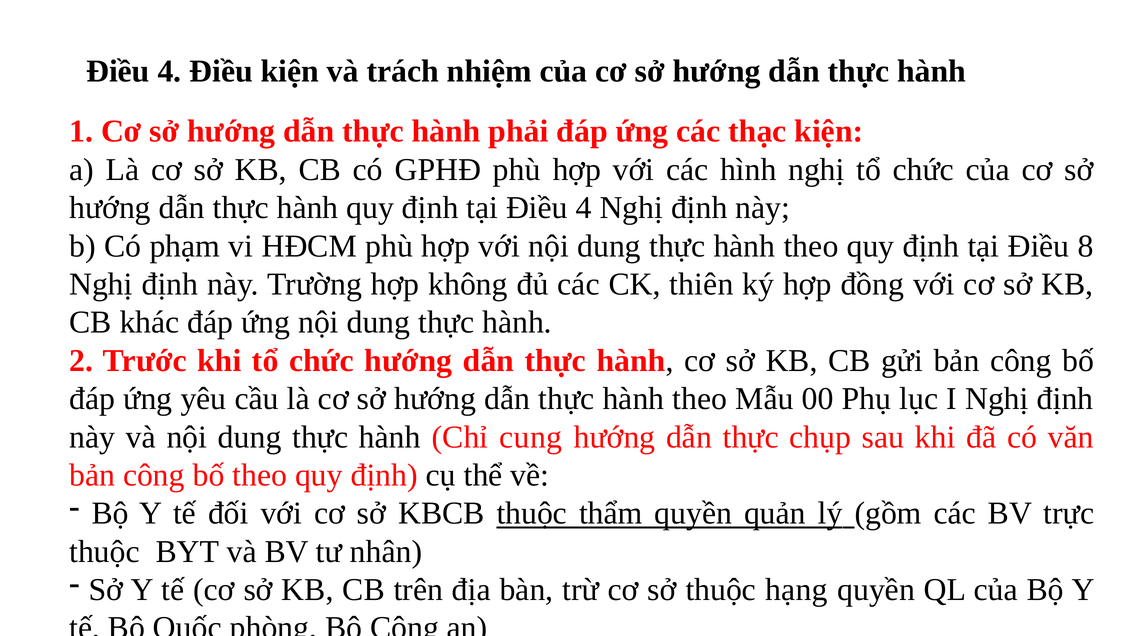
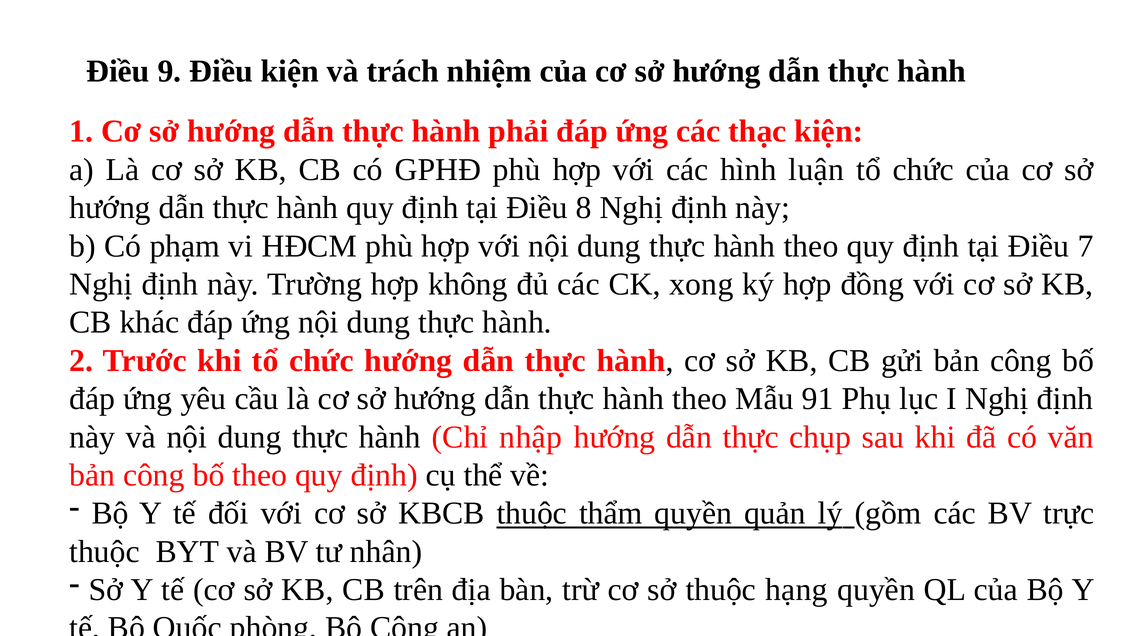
4: 4 -> 9 (170, 71)
hình nghị: nghị -> luận (816, 170)
tại Điều 4: 4 -> 8 (584, 208)
8: 8 -> 7 (1086, 246)
thiên: thiên -> xong (701, 284)
00: 00 -> 91 (818, 399)
cung: cung -> nhập (531, 437)
